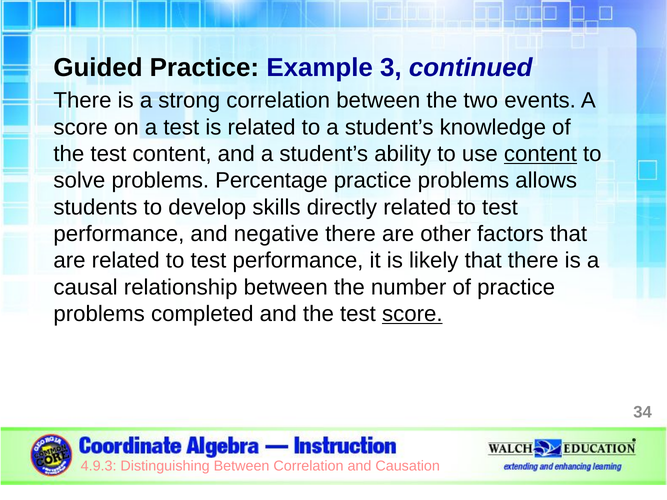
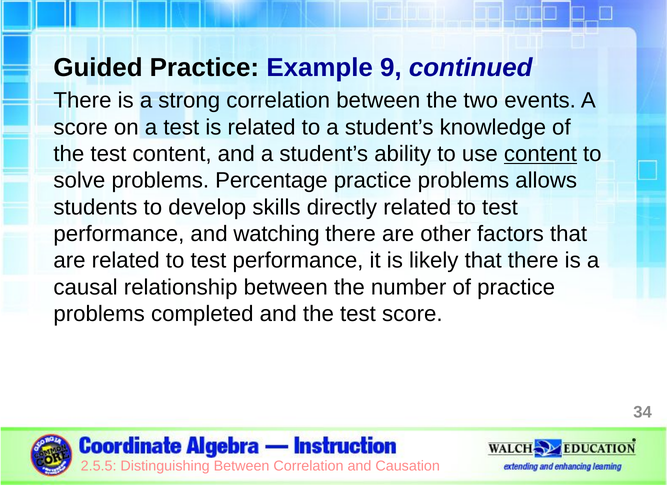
3: 3 -> 9 (391, 68)
negative: negative -> watching (277, 234)
score underline: present -> none (412, 314)
4.9.3: 4.9.3 -> 2.5.5 (99, 466)
